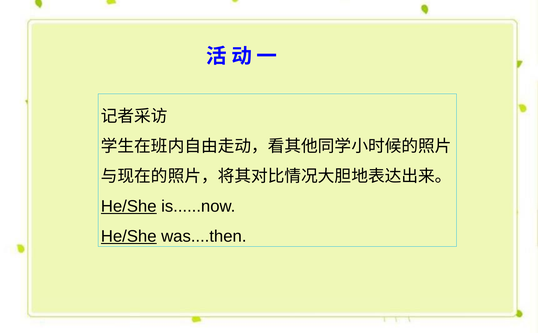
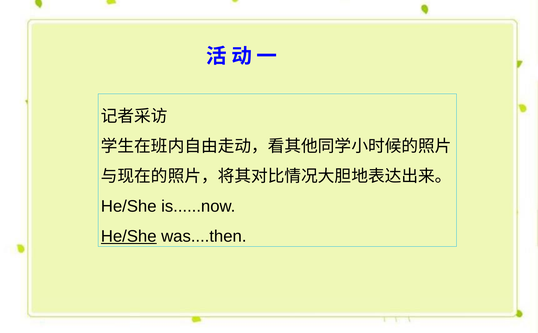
He/She underline: present -> none (129, 207)
